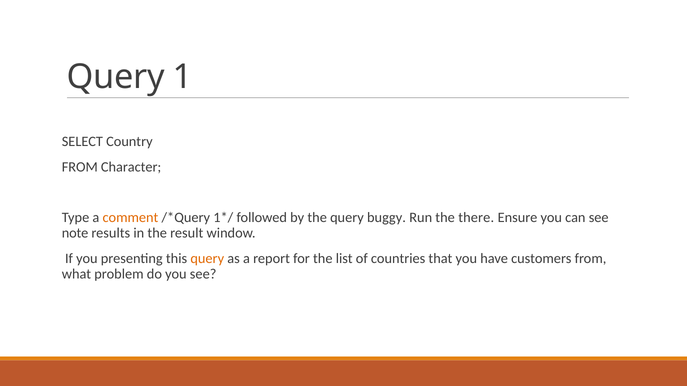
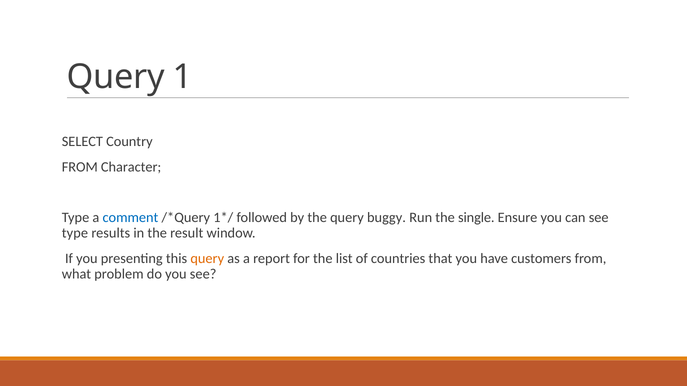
comment colour: orange -> blue (130, 218)
there: there -> single (476, 218)
note: note -> type (75, 233)
